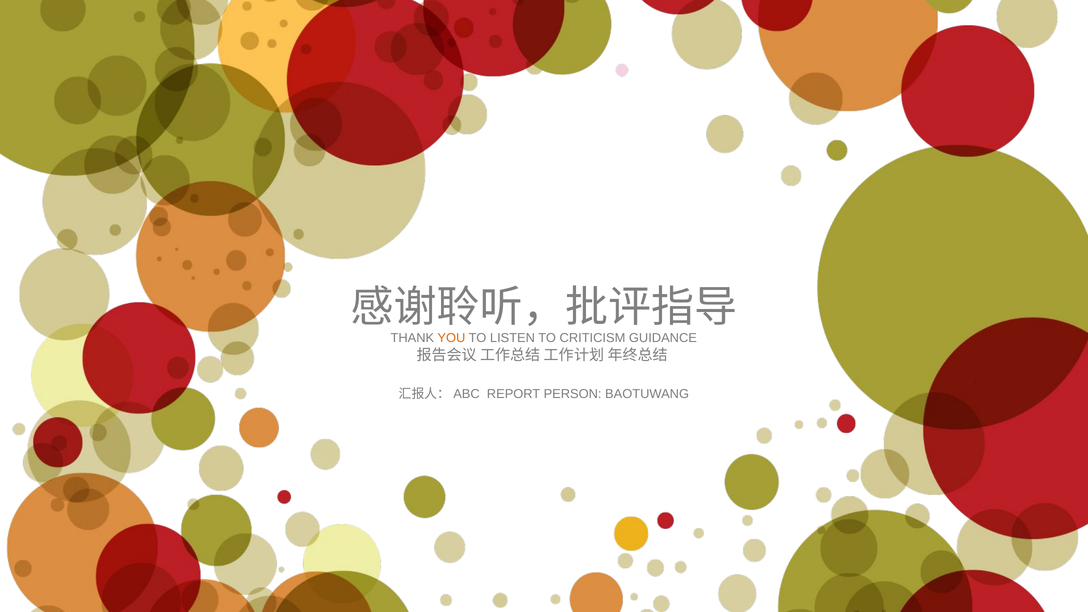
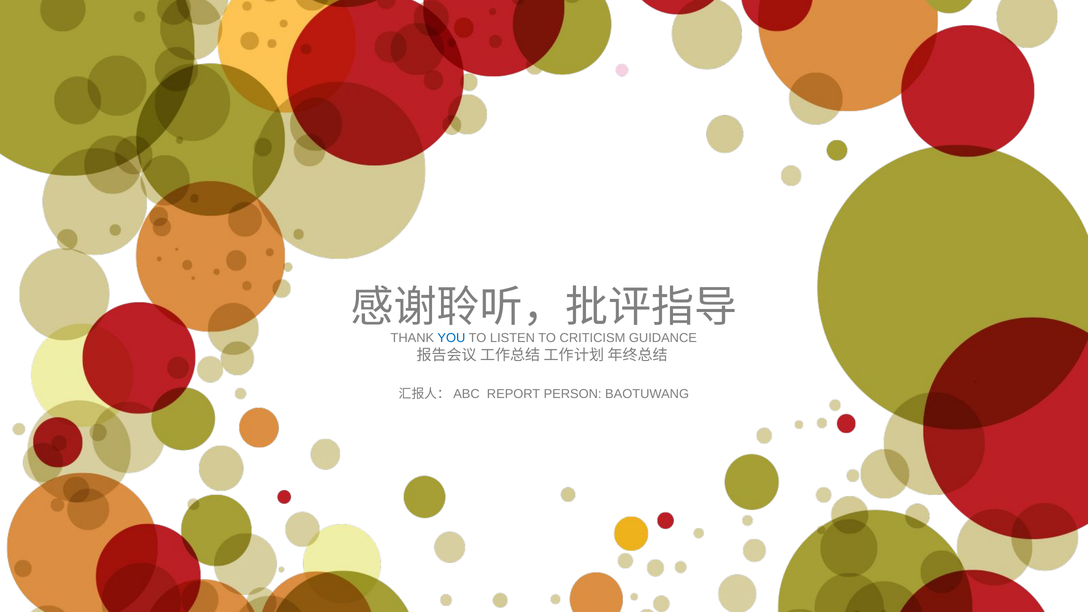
YOU colour: orange -> blue (451, 338)
